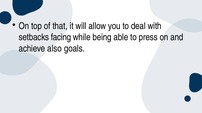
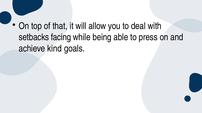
also: also -> kind (55, 49)
